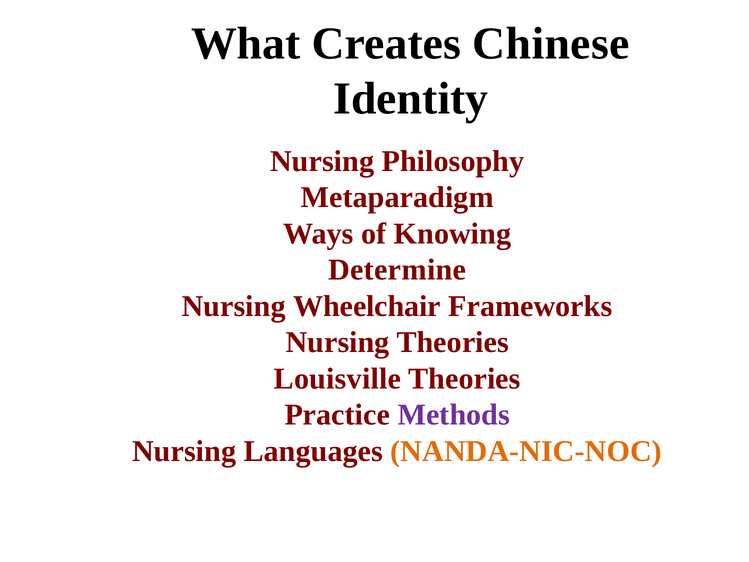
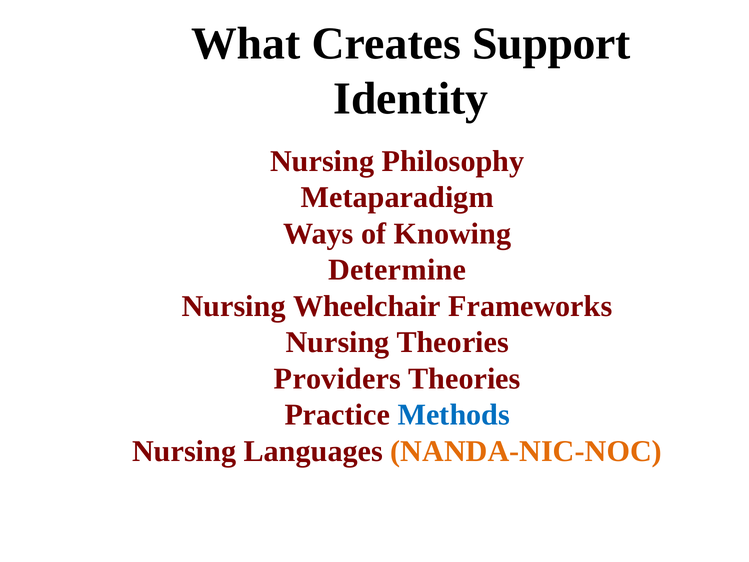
Chinese: Chinese -> Support (551, 43)
Louisville: Louisville -> Providers (337, 378)
Methods colour: purple -> blue (454, 415)
